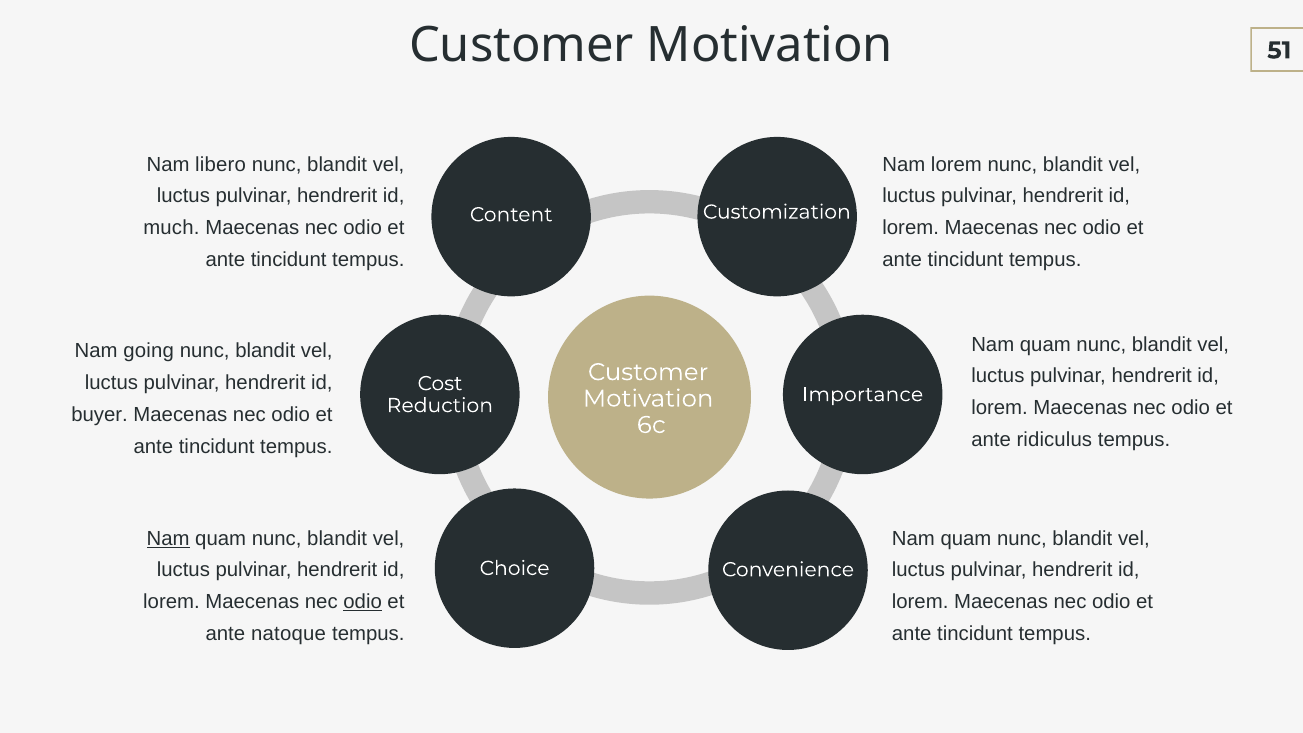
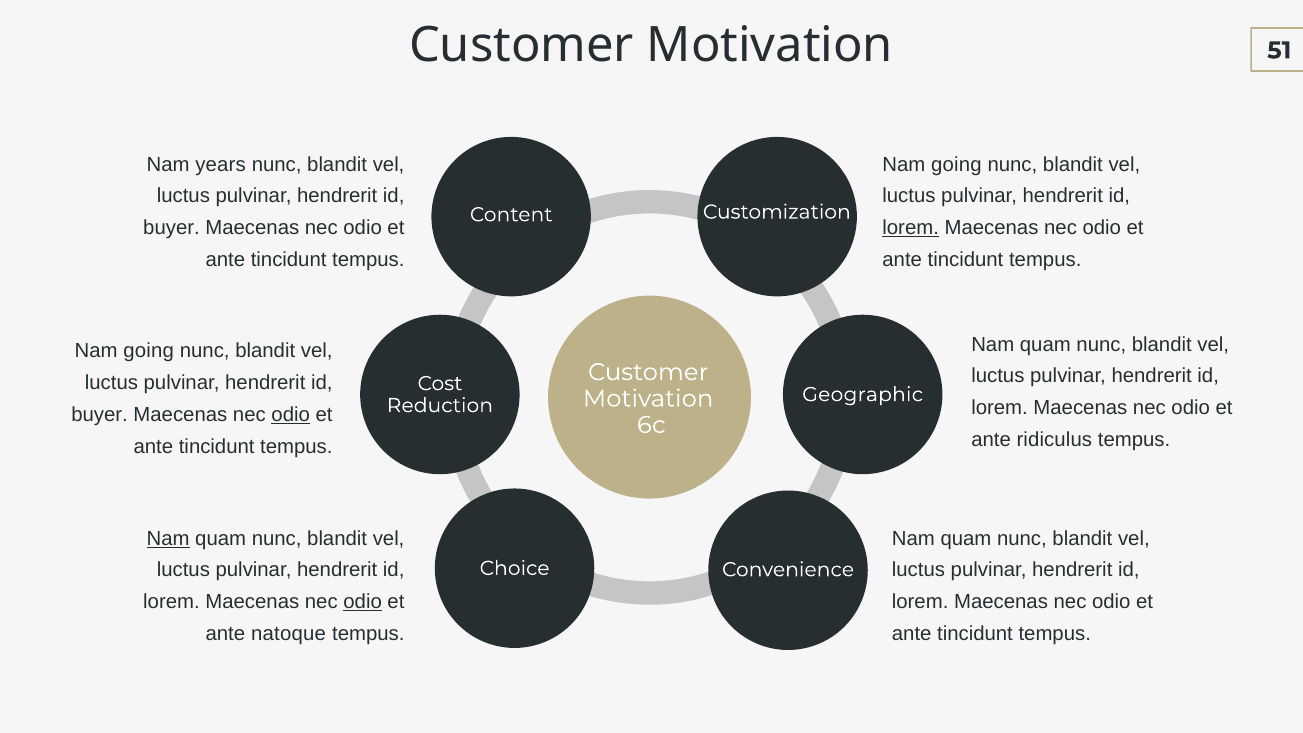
libero: libero -> years (221, 164)
lorem: lorem -> going (956, 164)
much: much -> buyer (171, 228)
lorem underline: none -> present (911, 228)
Importance: Importance -> Geographic (863, 394)
odio underline: none -> present (291, 415)
